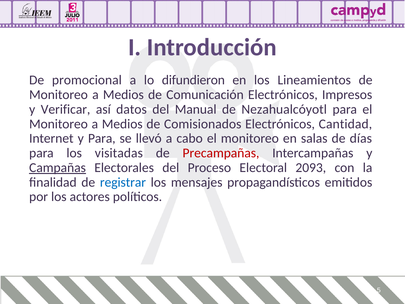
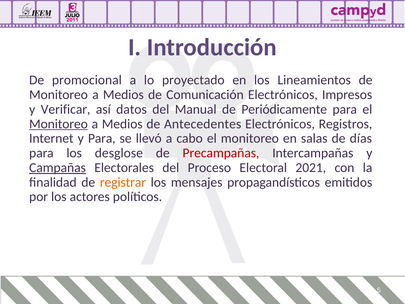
difundieron: difundieron -> proyectado (193, 80)
Nezahualcóyotl: Nezahualcóyotl -> Periódicamente (284, 109)
Monitoreo underline: none -> present (59, 124)
Comisionados: Comisionados -> Antecedentes (203, 124)
Cantidad: Cantidad -> Registros (345, 124)
visitadas: visitadas -> desglose (119, 153)
2093: 2093 -> 2021 (311, 168)
registrar colour: blue -> orange (123, 182)
